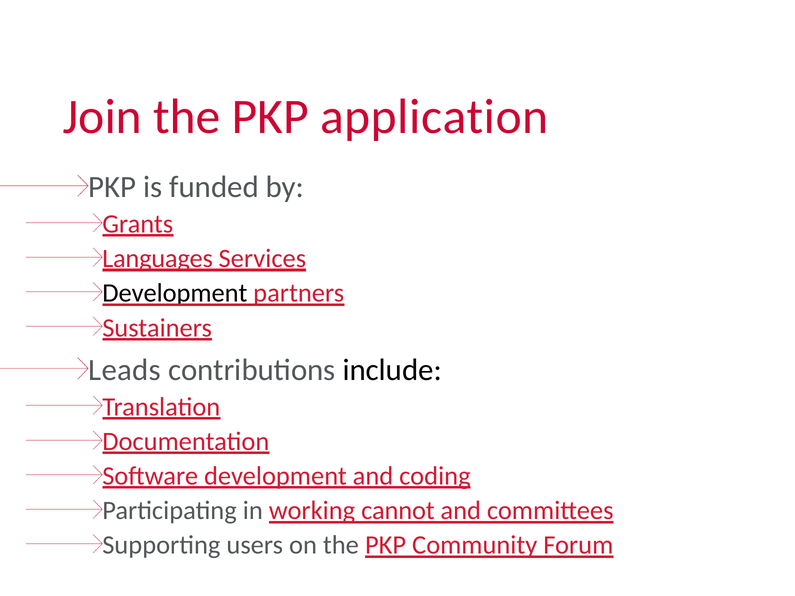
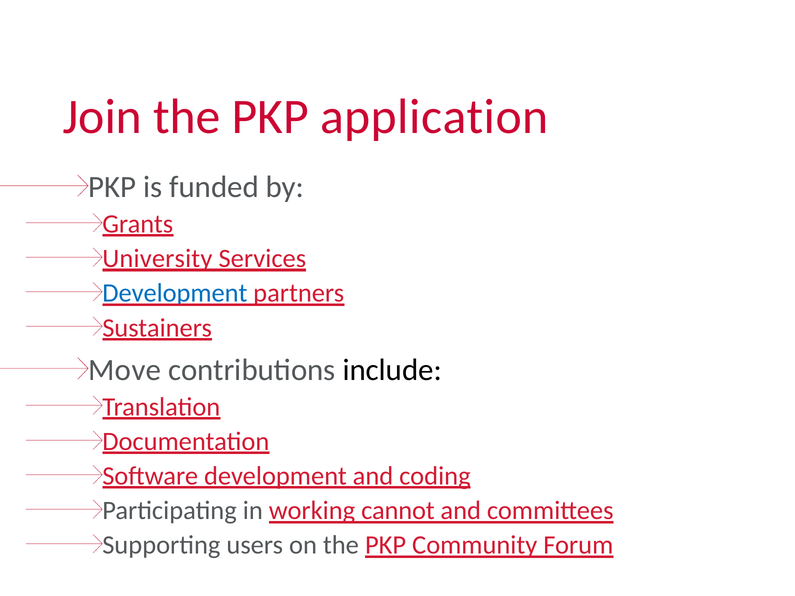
Languages: Languages -> University (157, 259)
Development colour: black -> blue (175, 293)
Leads: Leads -> Move (125, 370)
